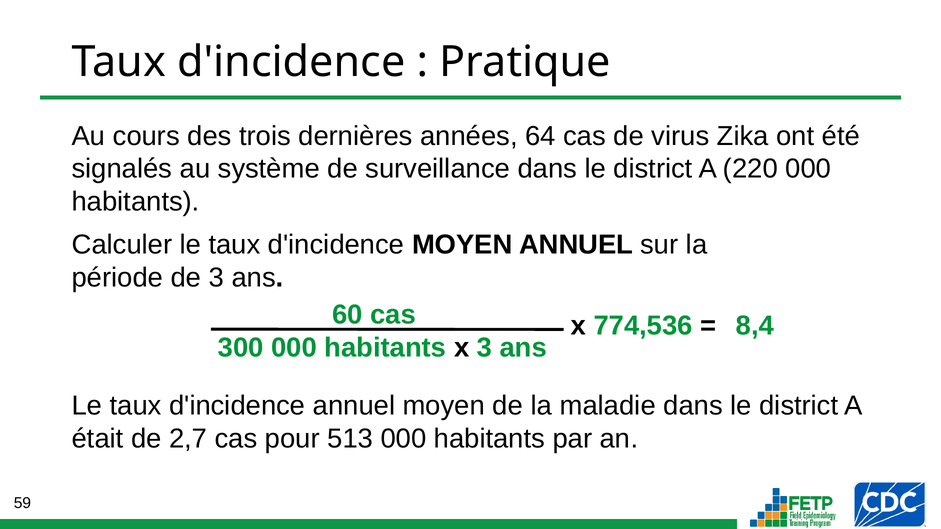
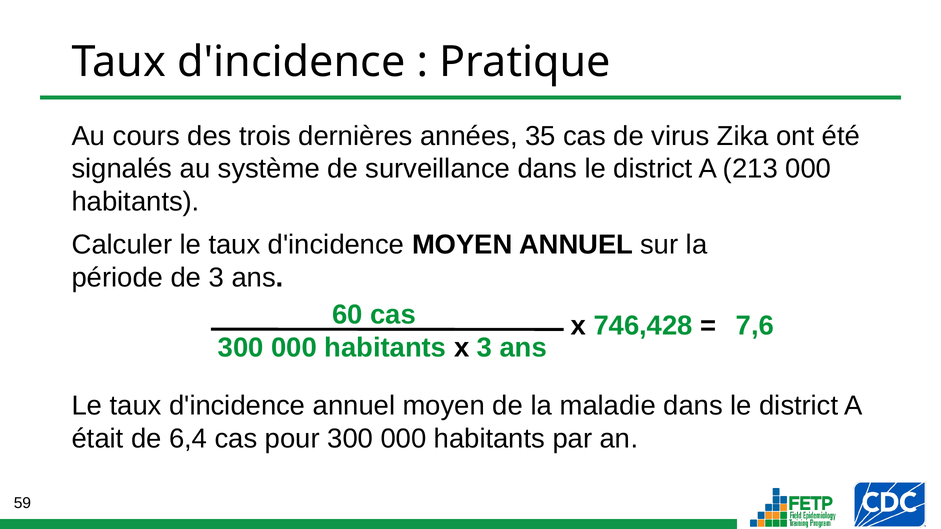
64: 64 -> 35 (540, 136)
220: 220 -> 213 (750, 169)
774,536: 774,536 -> 746,428 (643, 326)
8,4: 8,4 -> 7,6 (755, 326)
2,7: 2,7 -> 6,4 (188, 439)
pour 513: 513 -> 300 (350, 439)
